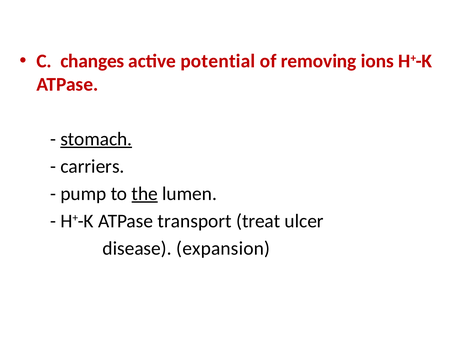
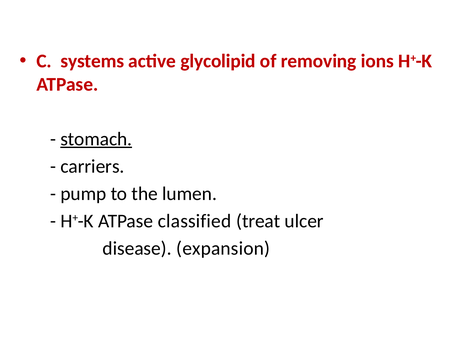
changes: changes -> systems (92, 61)
potential: potential -> glycolipid (218, 61)
the underline: present -> none (145, 193)
transport: transport -> classified (195, 221)
